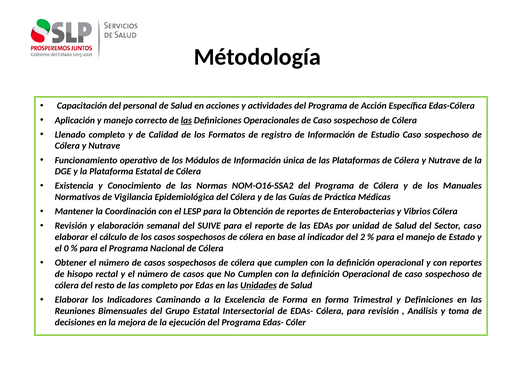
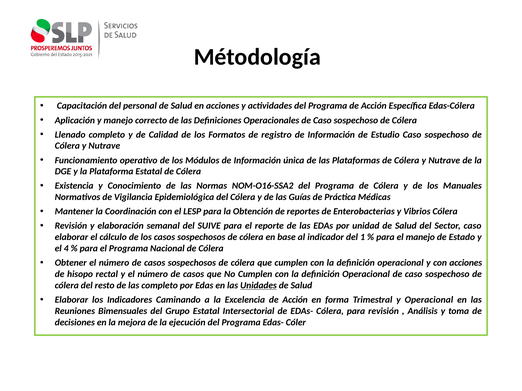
las underline: present -> none (186, 120)
2: 2 -> 1 (363, 238)
0: 0 -> 4 (66, 249)
con reportes: reportes -> acciones (466, 263)
Excelencia de Forma: Forma -> Acción (295, 300)
y Definiciones: Definiciones -> Operacional (429, 300)
